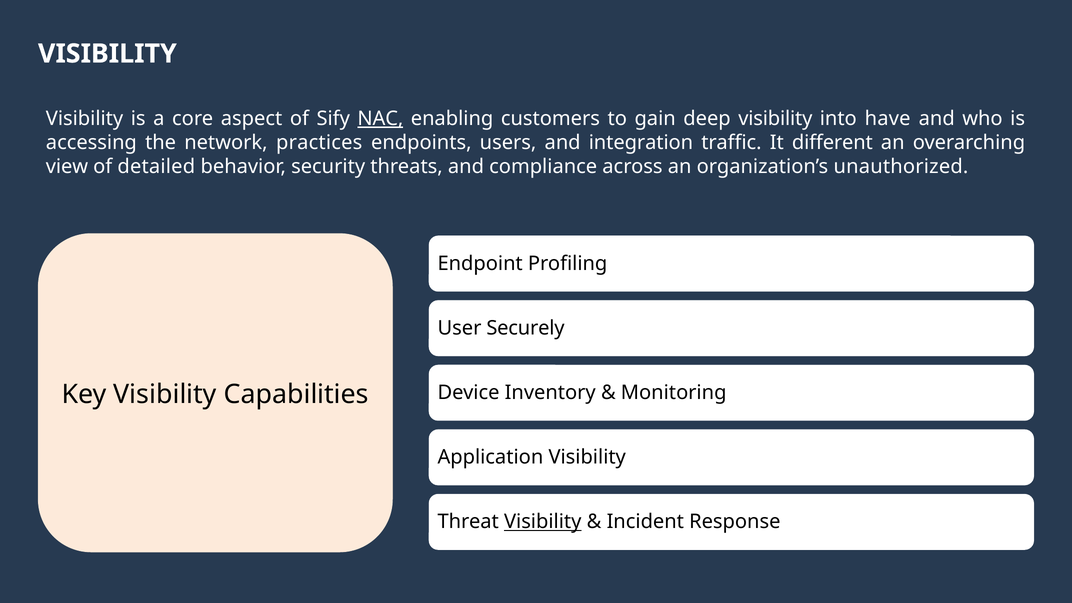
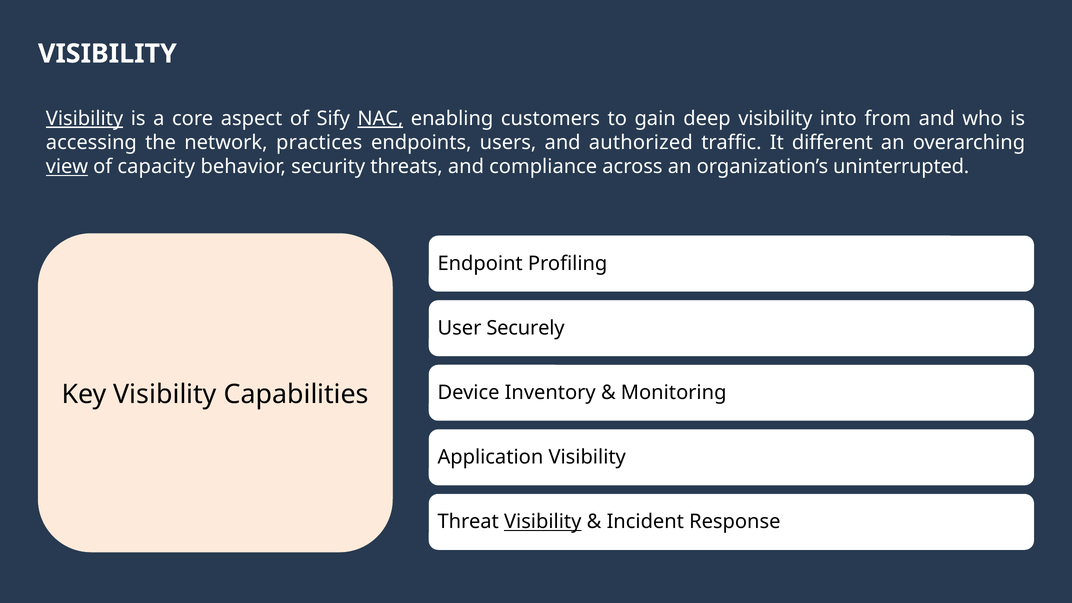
Visibility underline: none -> present (85, 119)
have: have -> from (888, 119)
integration: integration -> authorized (641, 143)
view underline: none -> present (67, 167)
detailed: detailed -> capacity (156, 167)
unauthorized: unauthorized -> uninterrupted (901, 167)
